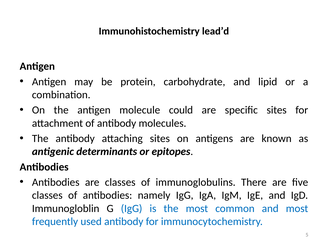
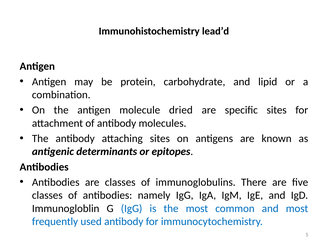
could: could -> dried (181, 110)
